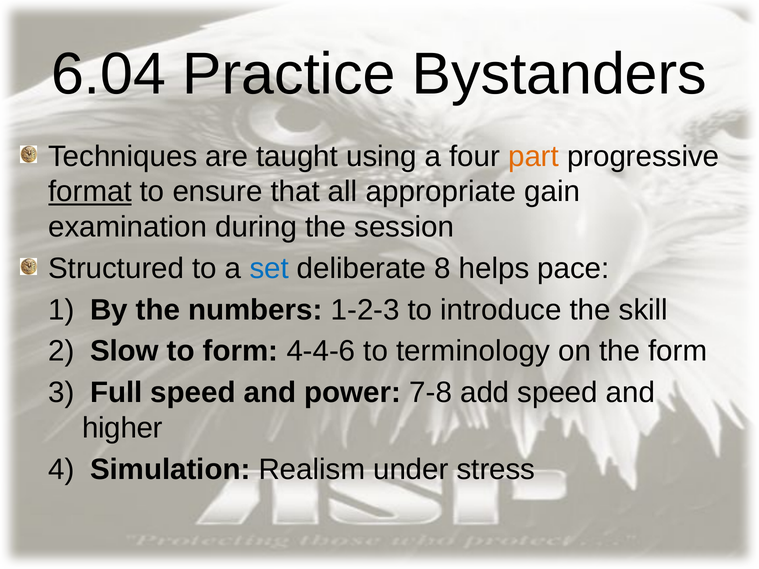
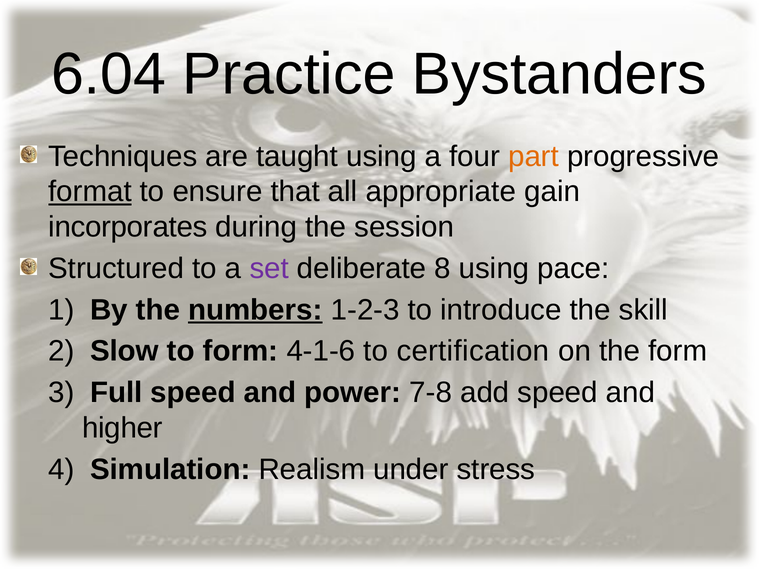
examination: examination -> incorporates (128, 227)
set colour: blue -> purple (269, 269)
8 helps: helps -> using (494, 269)
numbers underline: none -> present (255, 310)
4-4-6: 4-4-6 -> 4-1-6 (321, 351)
terminology: terminology -> certification (473, 351)
